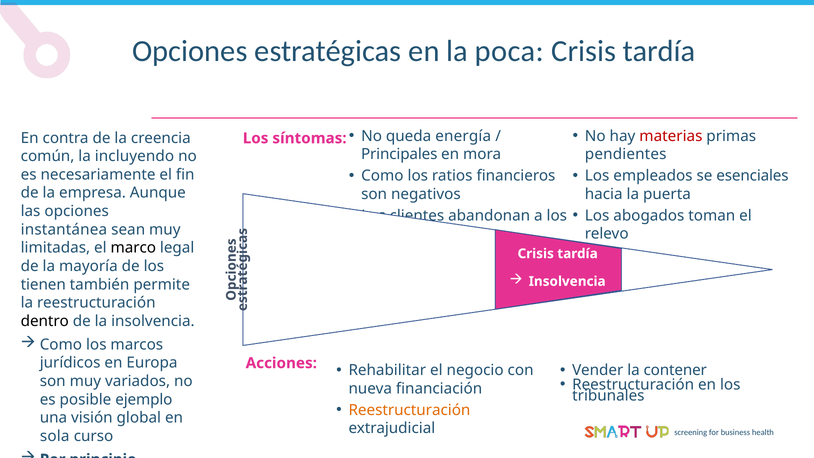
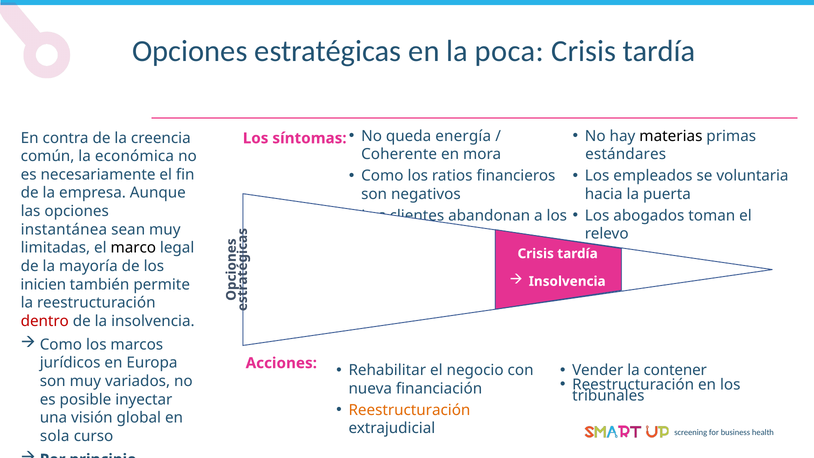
materias colour: red -> black (671, 136)
Principales: Principales -> Coherente (399, 154)
pendientes: pendientes -> estándares (626, 154)
incluyendo: incluyendo -> económica (134, 156)
esenciales: esenciales -> voluntaria (752, 176)
tienen: tienen -> inicien (43, 284)
dentro colour: black -> red (45, 321)
ejemplo: ejemplo -> inyectar (144, 399)
